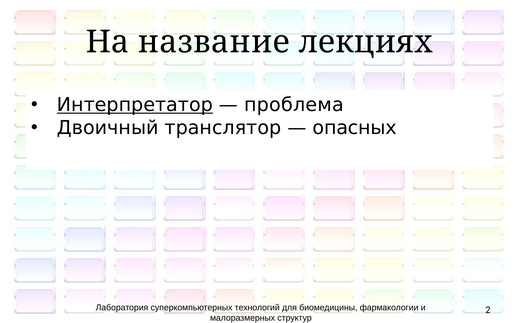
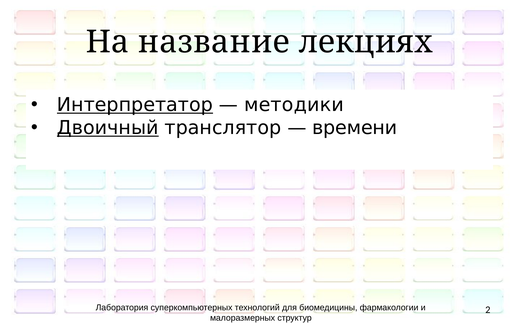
проблема: проблема -> методики (294, 105)
Двоичный underline: none -> present (108, 128)
опасных: опасных -> времени (355, 128)
